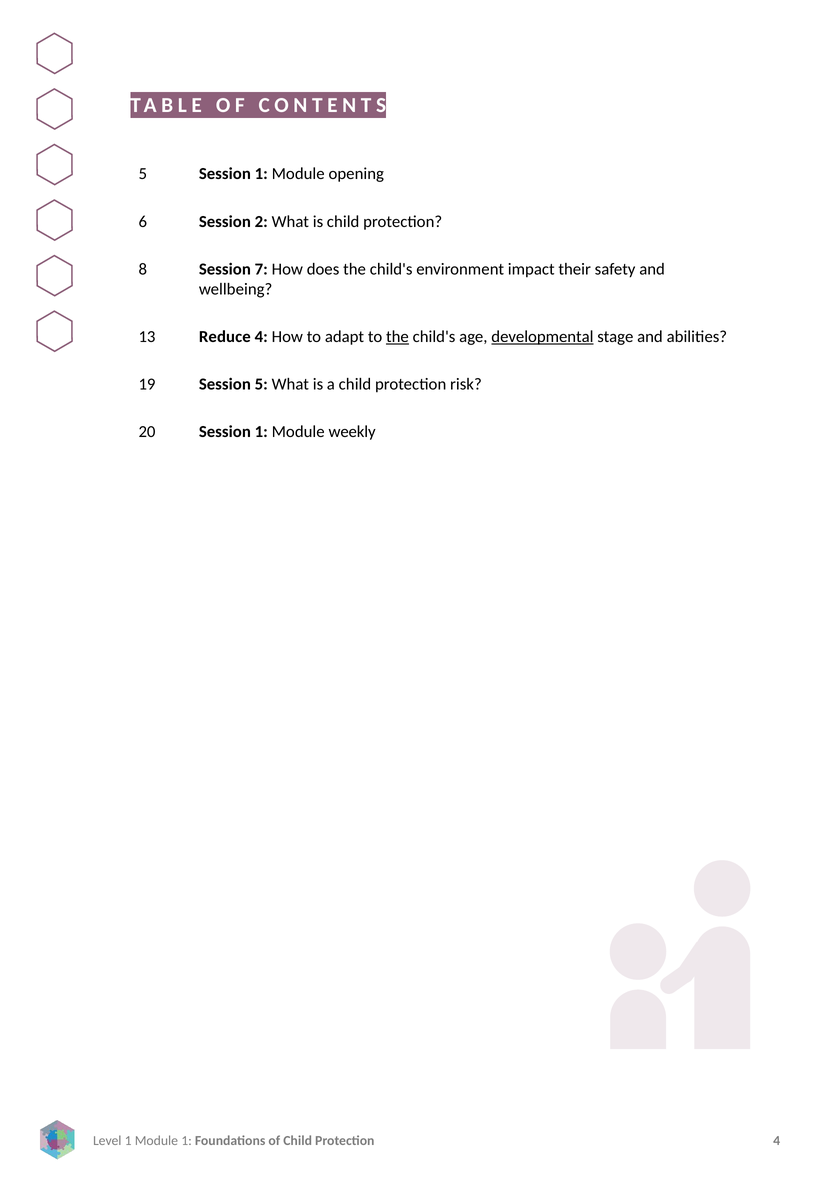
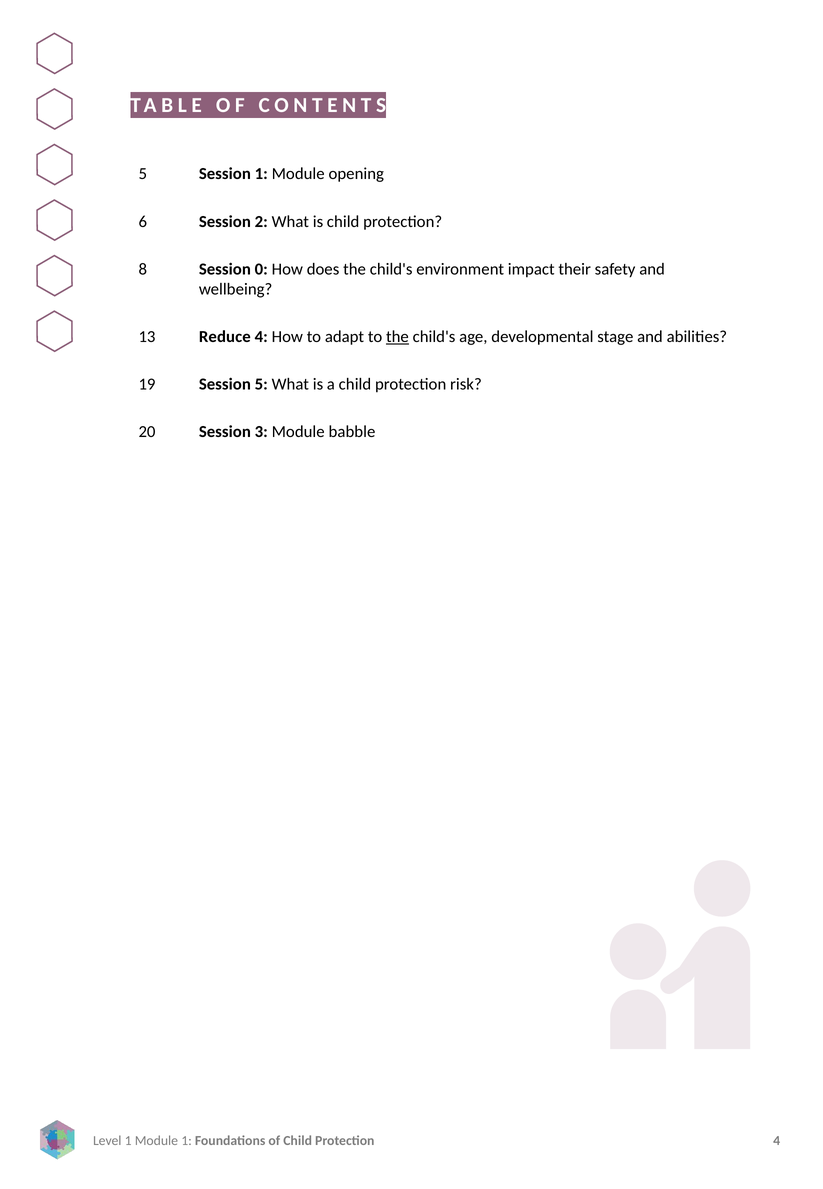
7: 7 -> 0 (261, 269)
developmental underline: present -> none (542, 337)
1: 1 -> 3 (261, 432)
weekly: weekly -> babble (352, 432)
